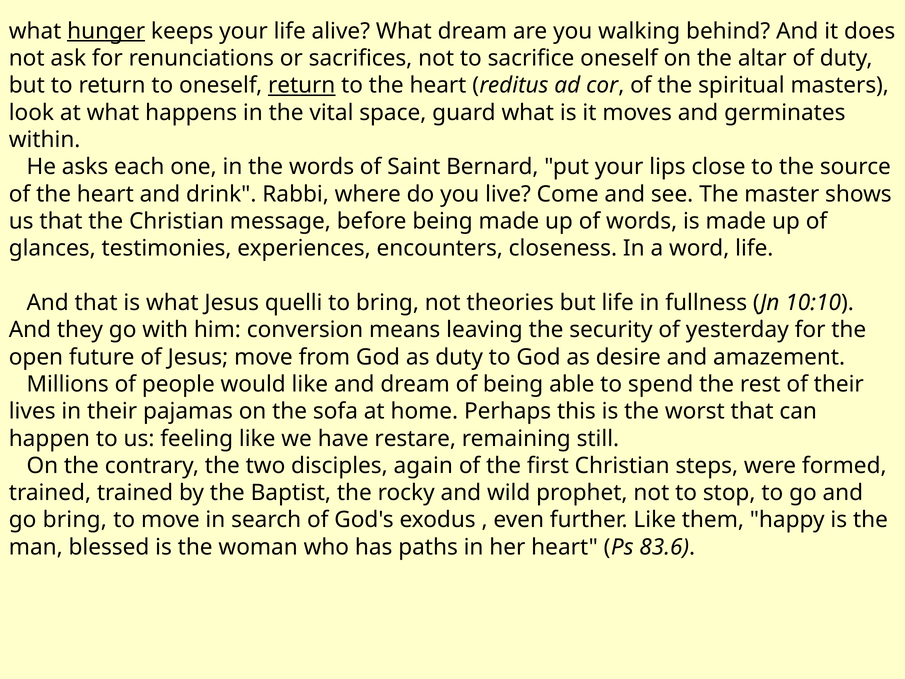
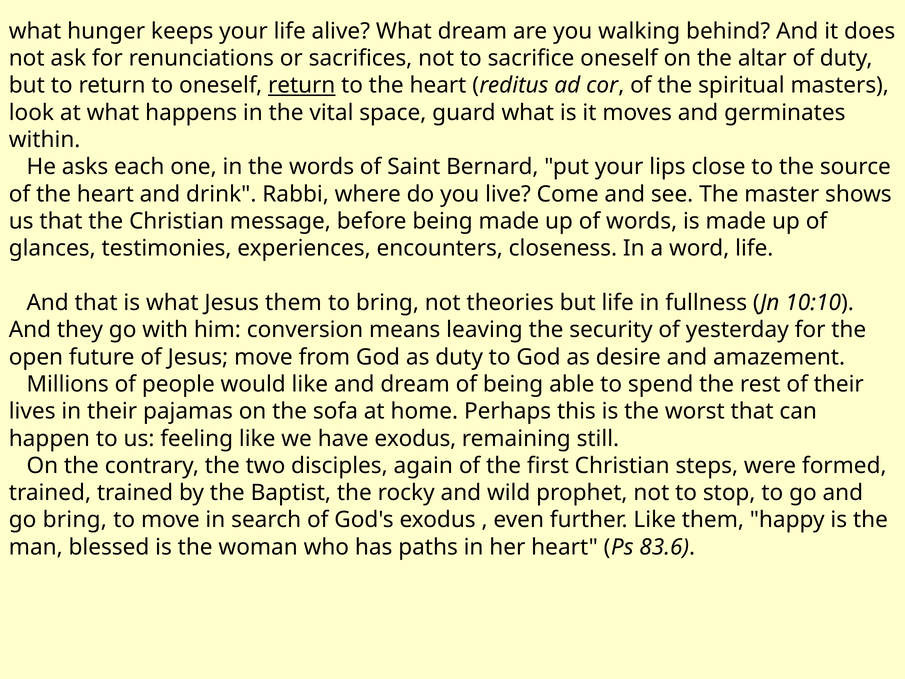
hunger underline: present -> none (106, 31)
Jesus quelli: quelli -> them (293, 303)
have restare: restare -> exodus (415, 438)
